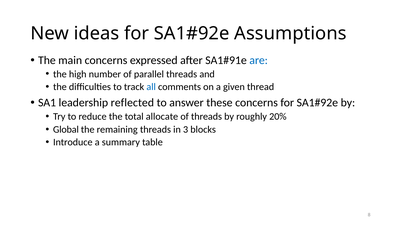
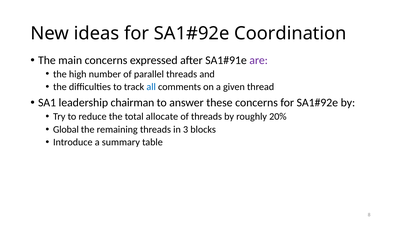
Assumptions: Assumptions -> Coordination (290, 34)
are colour: blue -> purple (259, 60)
reflected: reflected -> chairman (132, 103)
